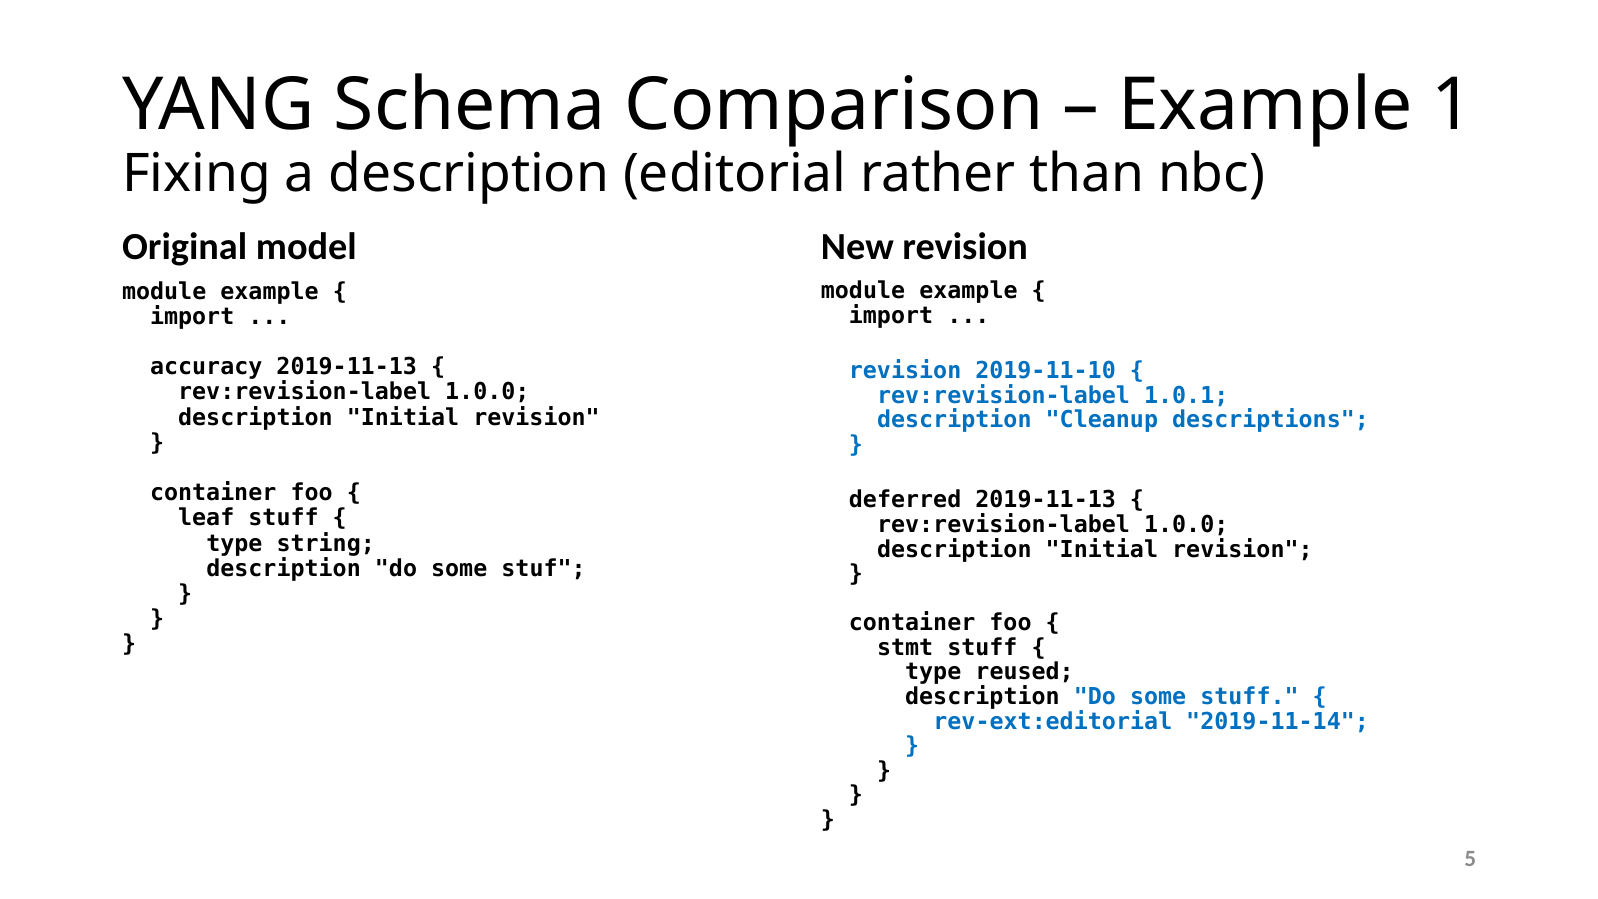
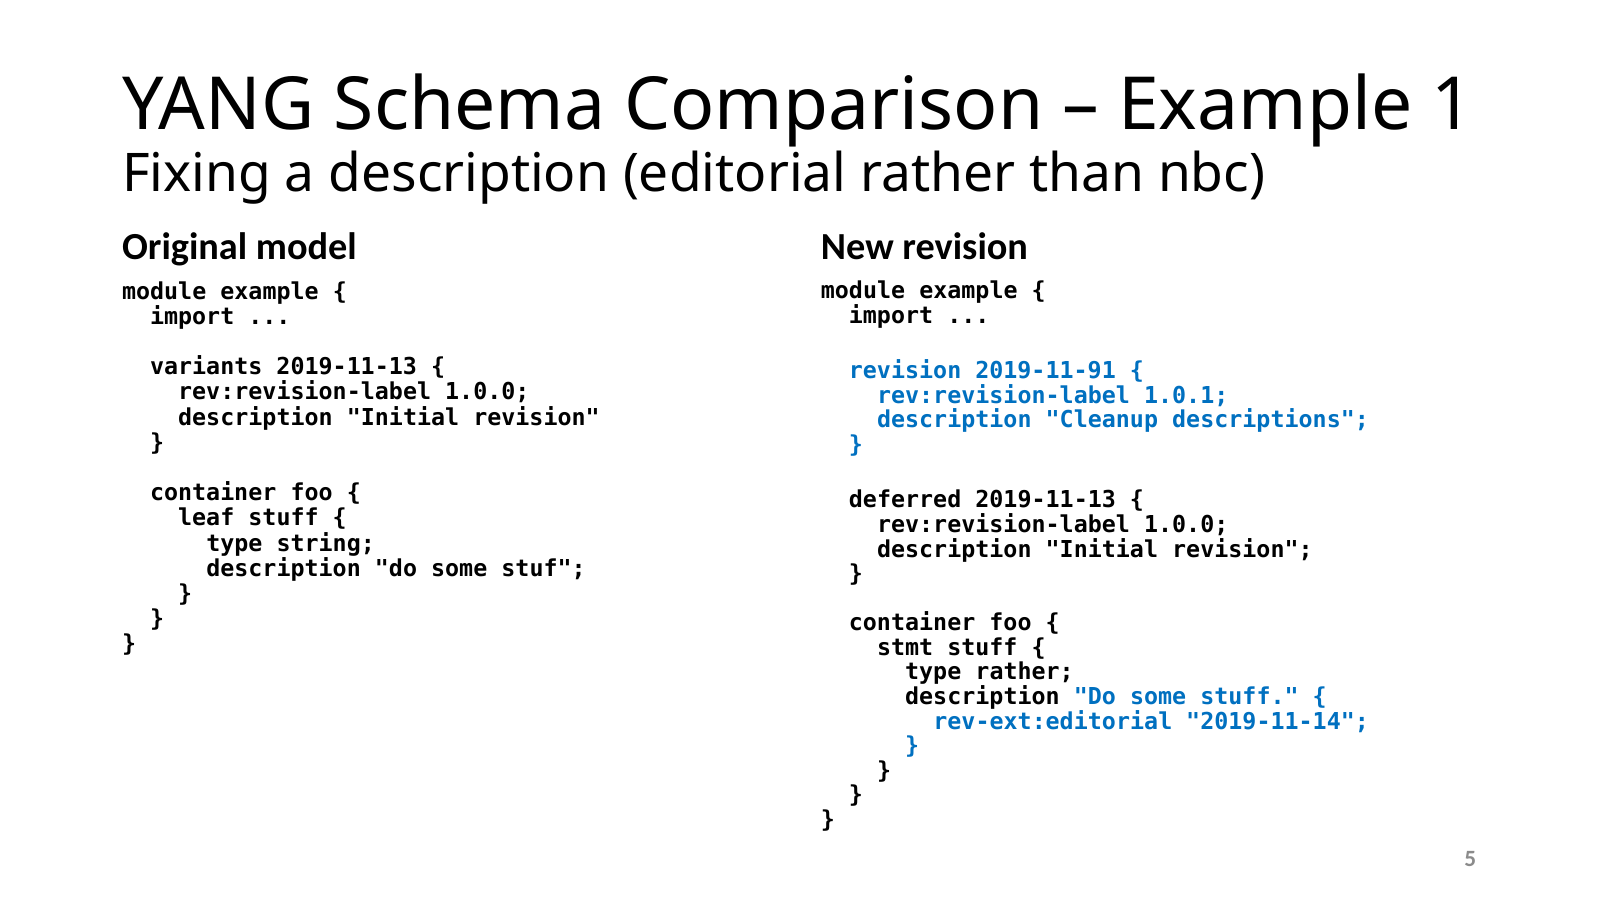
accuracy: accuracy -> variants (206, 367)
2019-11-10: 2019-11-10 -> 2019-11-91 (1046, 371)
type reused: reused -> rather (1025, 672)
